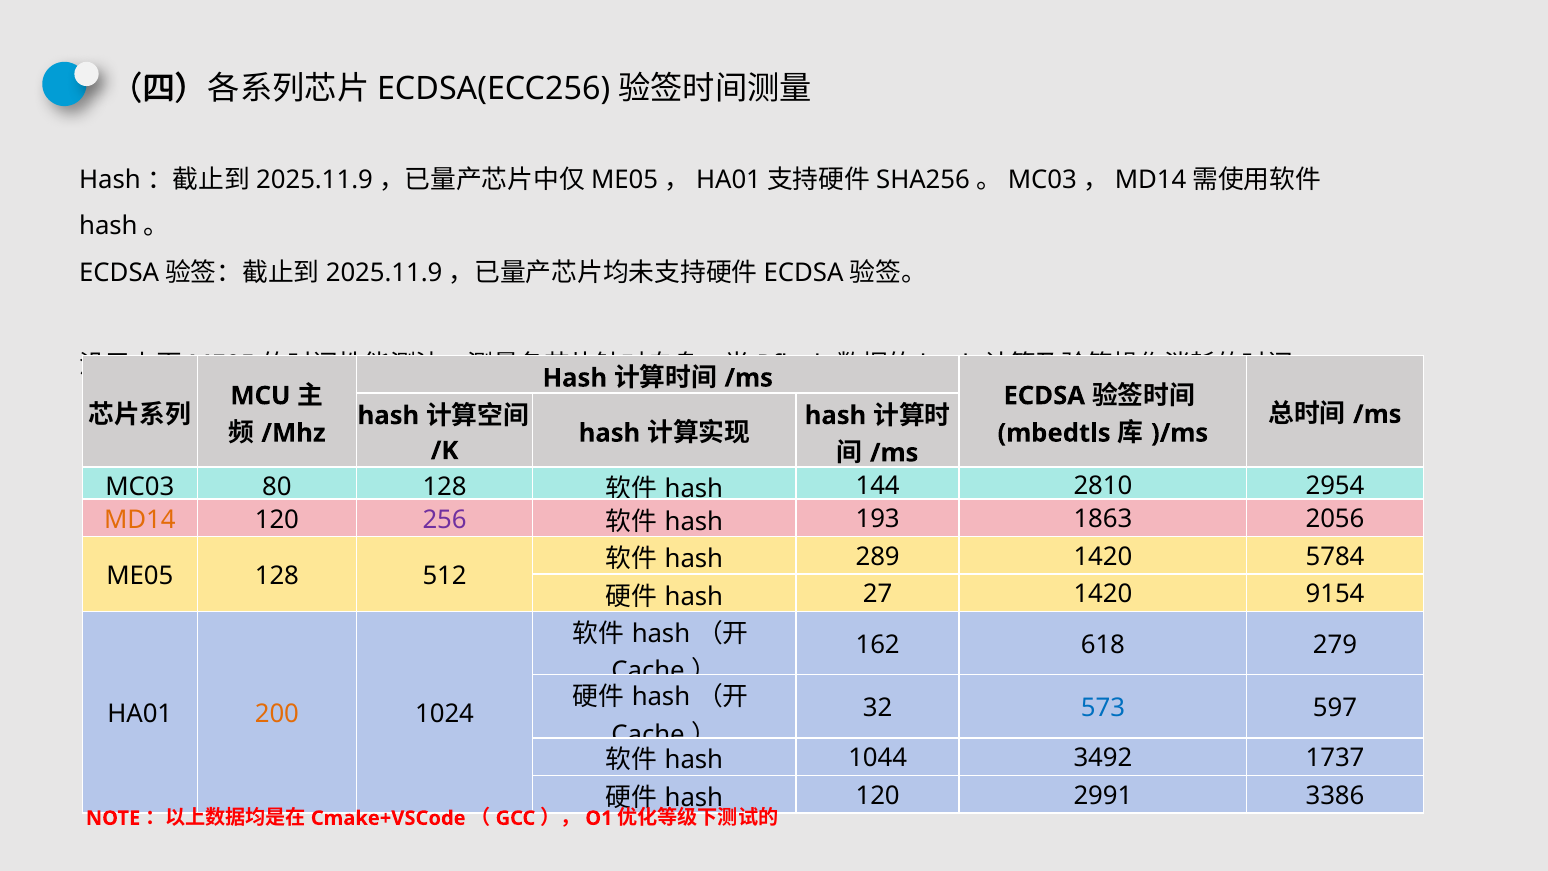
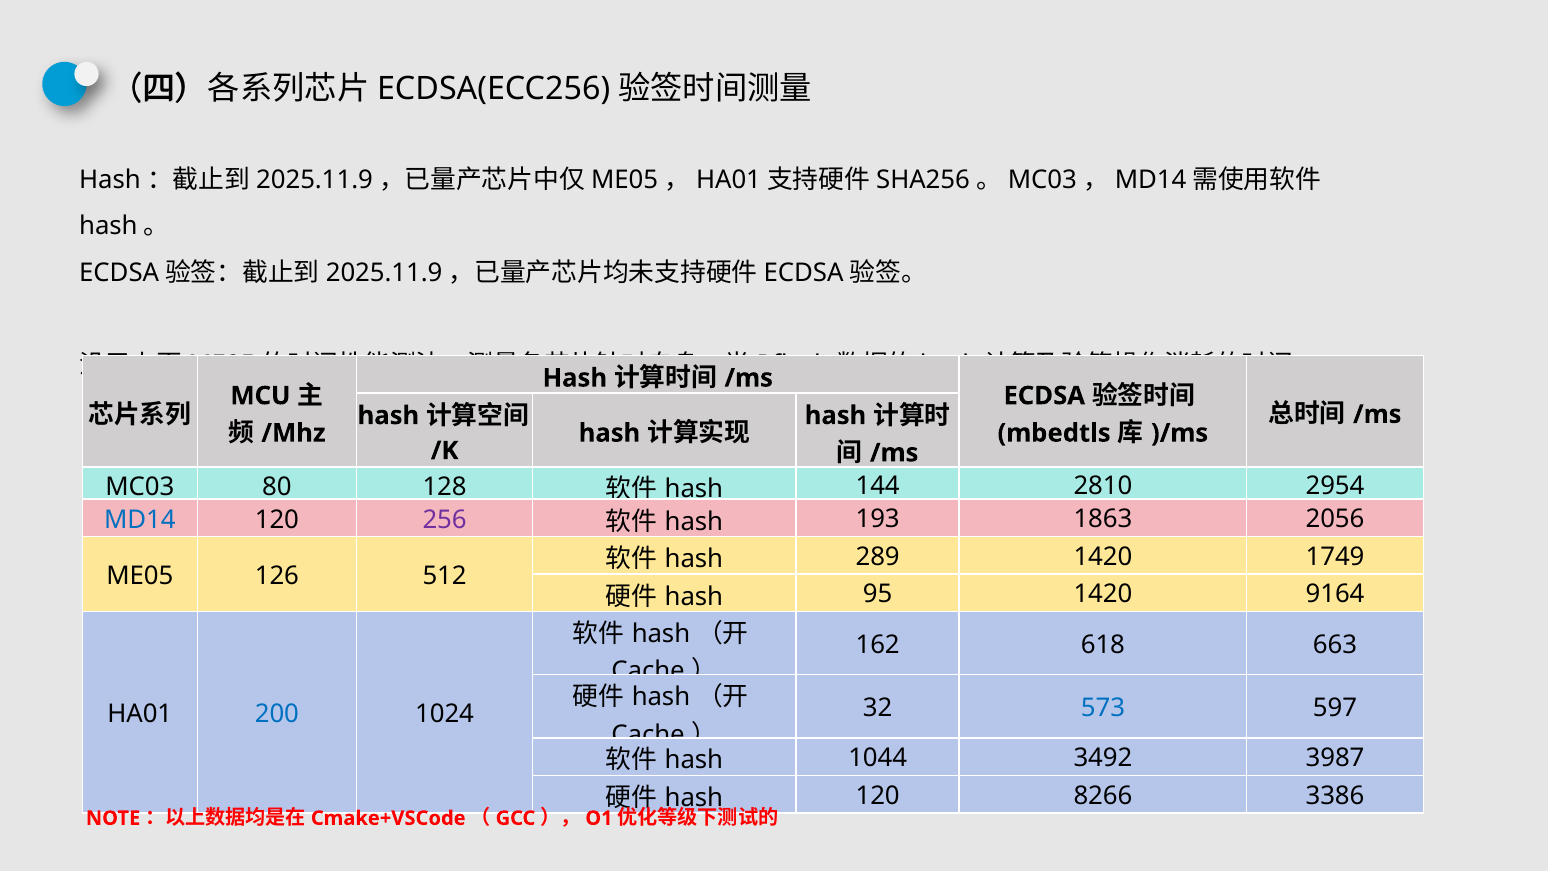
MD14 colour: orange -> blue (140, 520)
5784: 5784 -> 1749 (1335, 557)
ME05 128: 128 -> 126 (277, 576)
27: 27 -> 95 (878, 594)
9154: 9154 -> 9164 (1335, 594)
279: 279 -> 663 (1335, 644)
200 colour: orange -> blue (277, 714)
1737: 1737 -> 3987 (1335, 758)
2991: 2991 -> 8266 (1103, 795)
